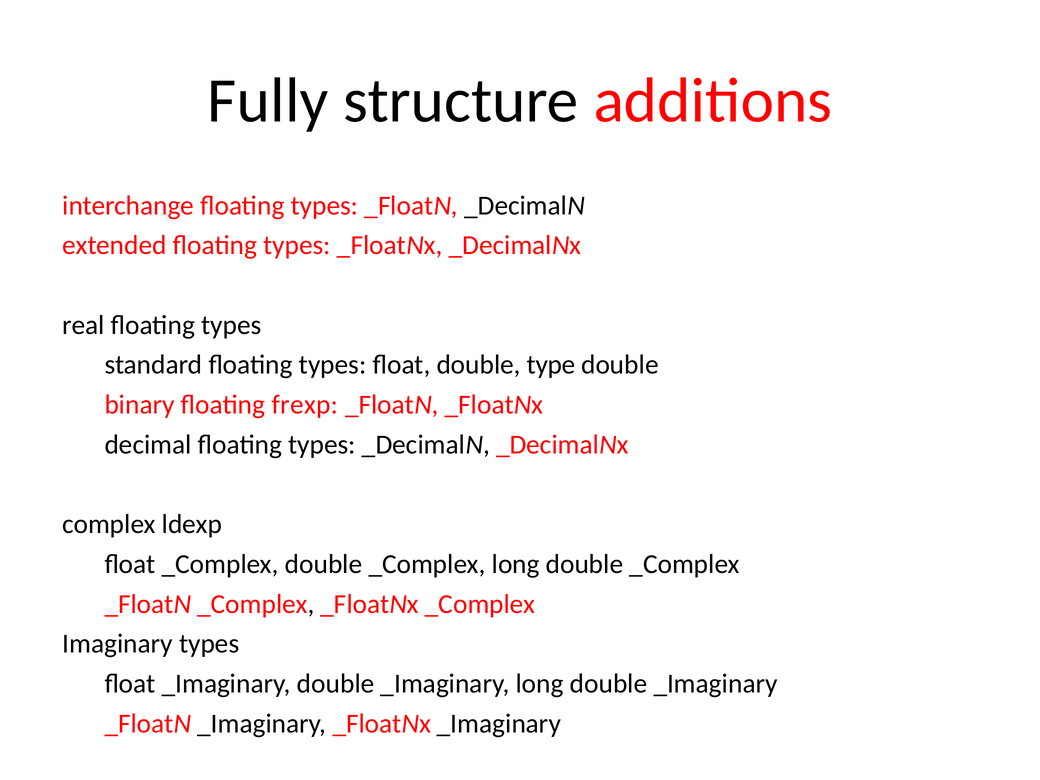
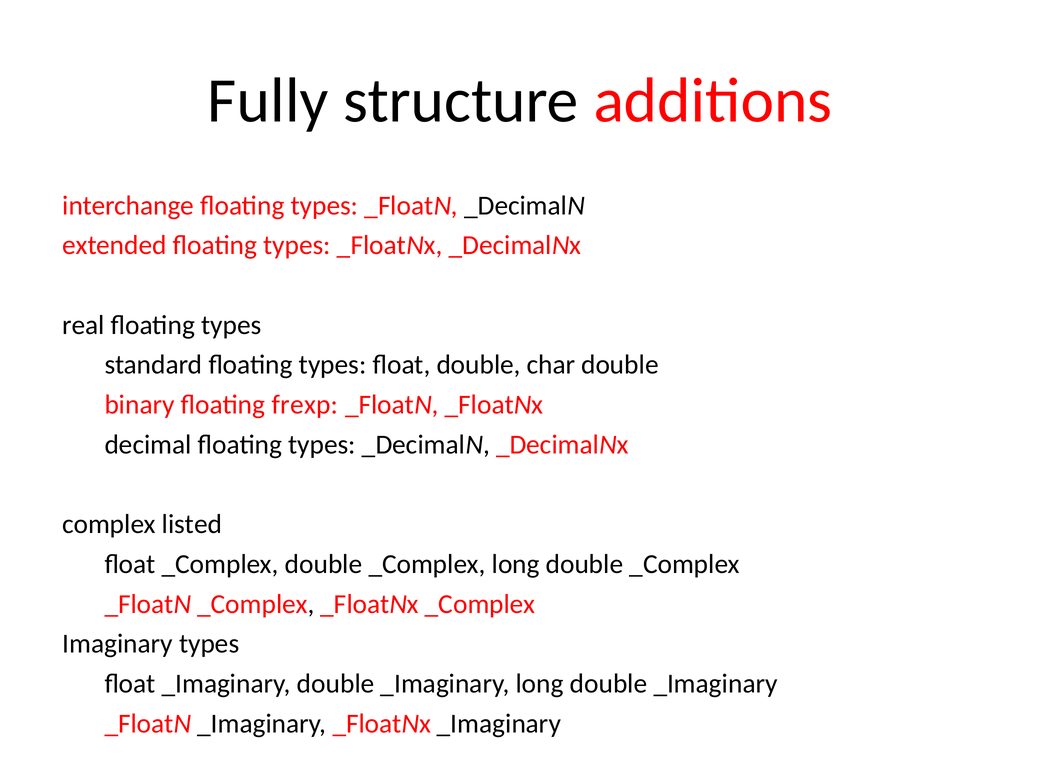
type: type -> char (551, 365)
ldexp: ldexp -> listed (192, 524)
